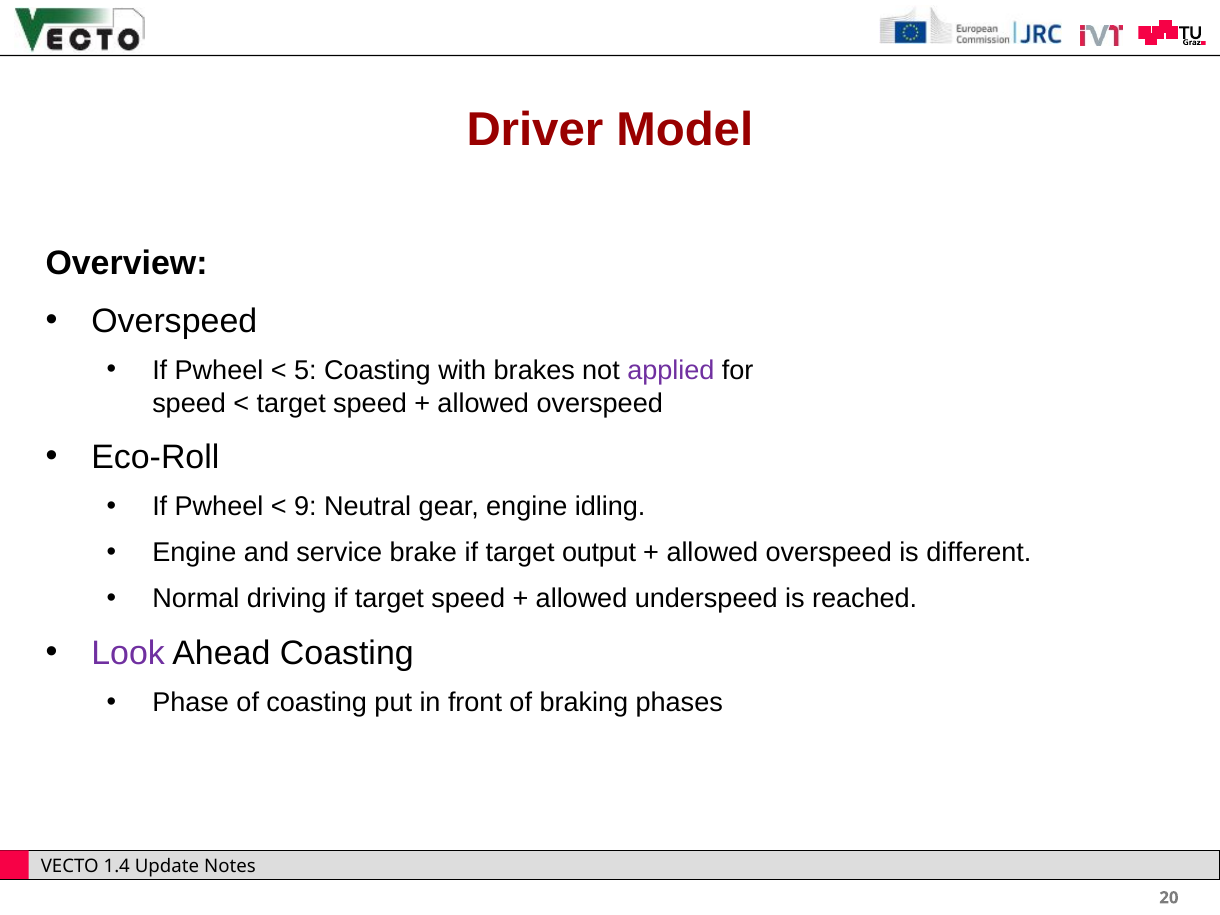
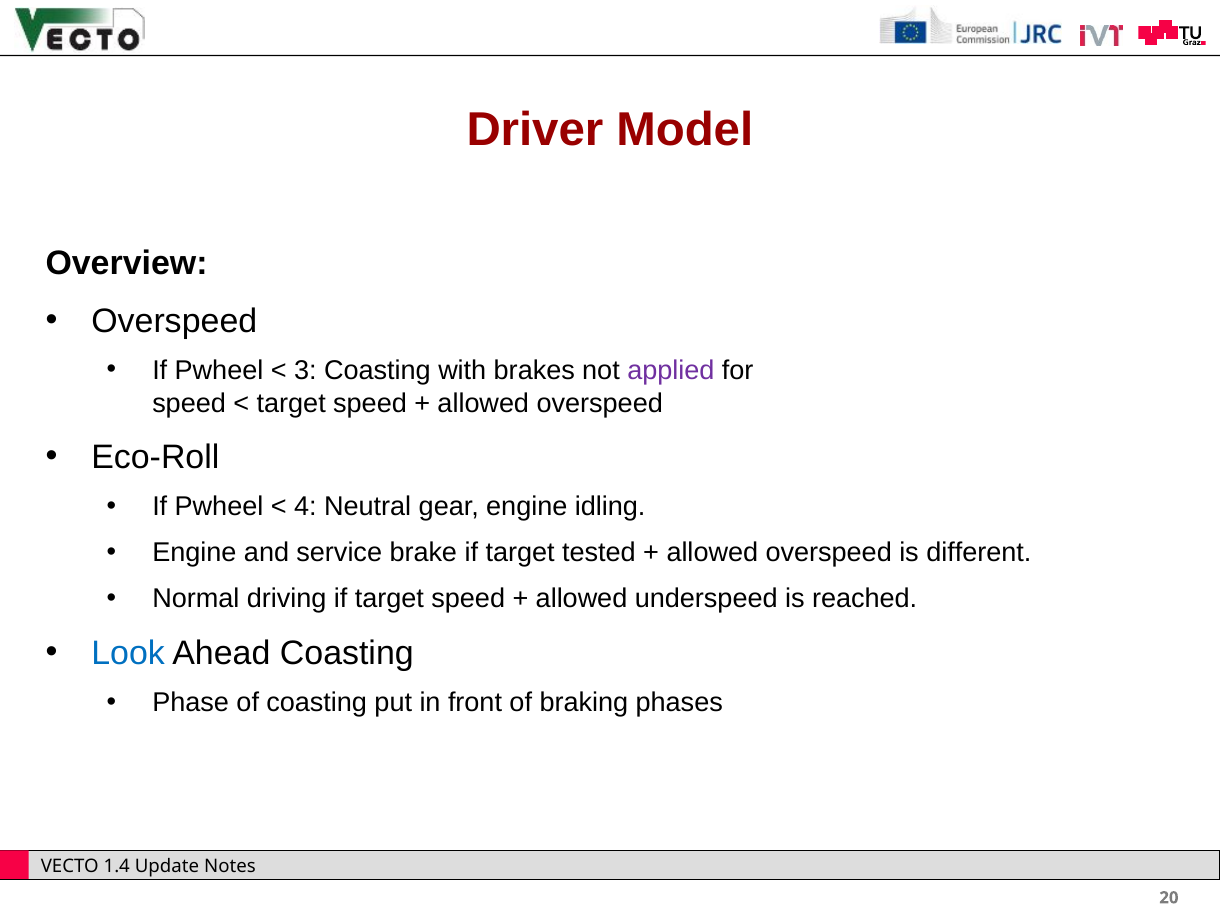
5: 5 -> 3 (305, 371)
9: 9 -> 4 (305, 507)
output: output -> tested (599, 553)
Look colour: purple -> blue (128, 653)
